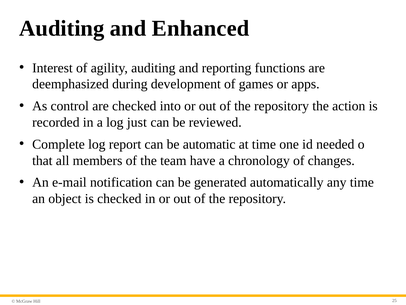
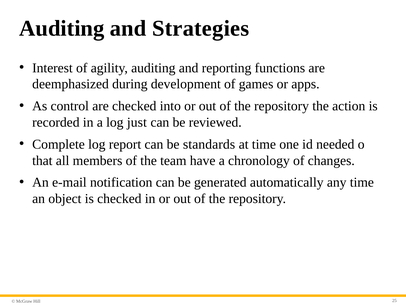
Enhanced: Enhanced -> Strategies (201, 28)
automatic: automatic -> standards (209, 144)
